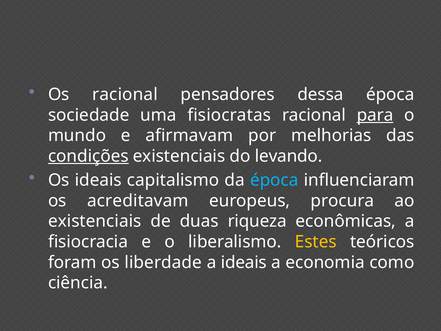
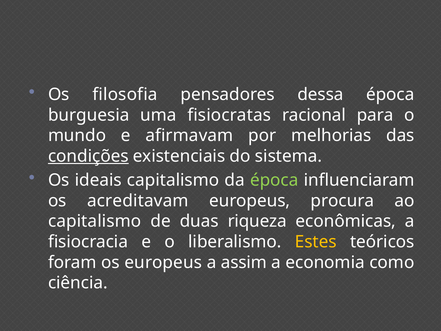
Os racional: racional -> filosofia (125, 94)
sociedade: sociedade -> burguesia (89, 115)
para underline: present -> none (375, 115)
levando: levando -> sistema (289, 156)
época colour: light blue -> light green (274, 180)
existenciais: existenciais -> capitalismo (95, 221)
os liberdade: liberdade -> europeus (163, 262)
a ideais: ideais -> assim (244, 262)
